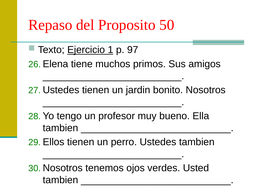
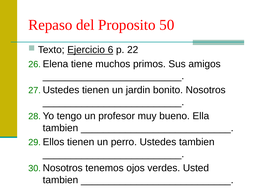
1: 1 -> 6 (111, 50)
97: 97 -> 22 (133, 50)
